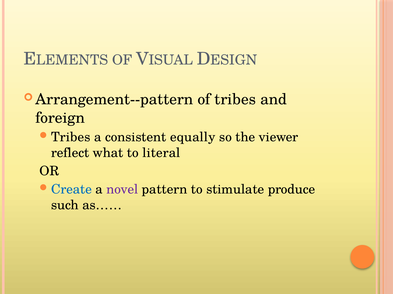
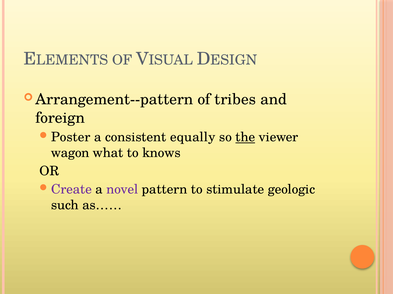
Tribes: Tribes -> Poster (71, 138)
the underline: none -> present (245, 138)
reflect: reflect -> wagon (70, 153)
literal: literal -> knows (161, 153)
Create colour: blue -> purple (71, 190)
produce: produce -> geologic (291, 190)
